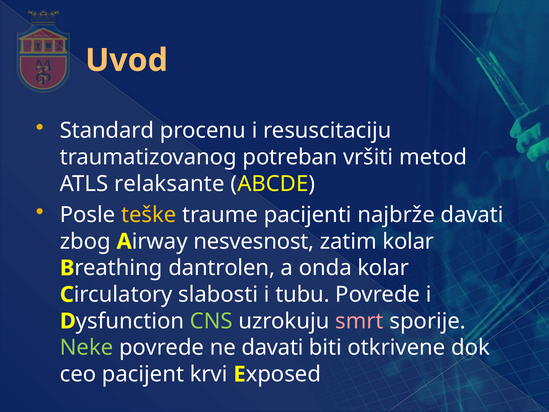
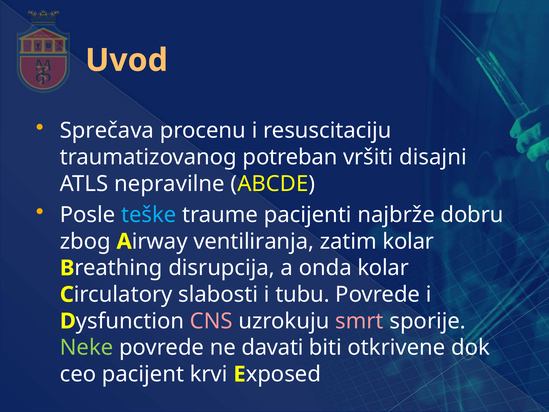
Standard: Standard -> Sprečava (107, 131)
metod: metod -> disajni (433, 157)
relaksante: relaksante -> nepravilne (169, 184)
teške colour: yellow -> light blue (149, 215)
najbrže davati: davati -> dobru (472, 215)
nesvesnost: nesvesnost -> ventiliranja (254, 241)
dantrolen: dantrolen -> disrupcija (222, 268)
CNS colour: light green -> pink (211, 321)
